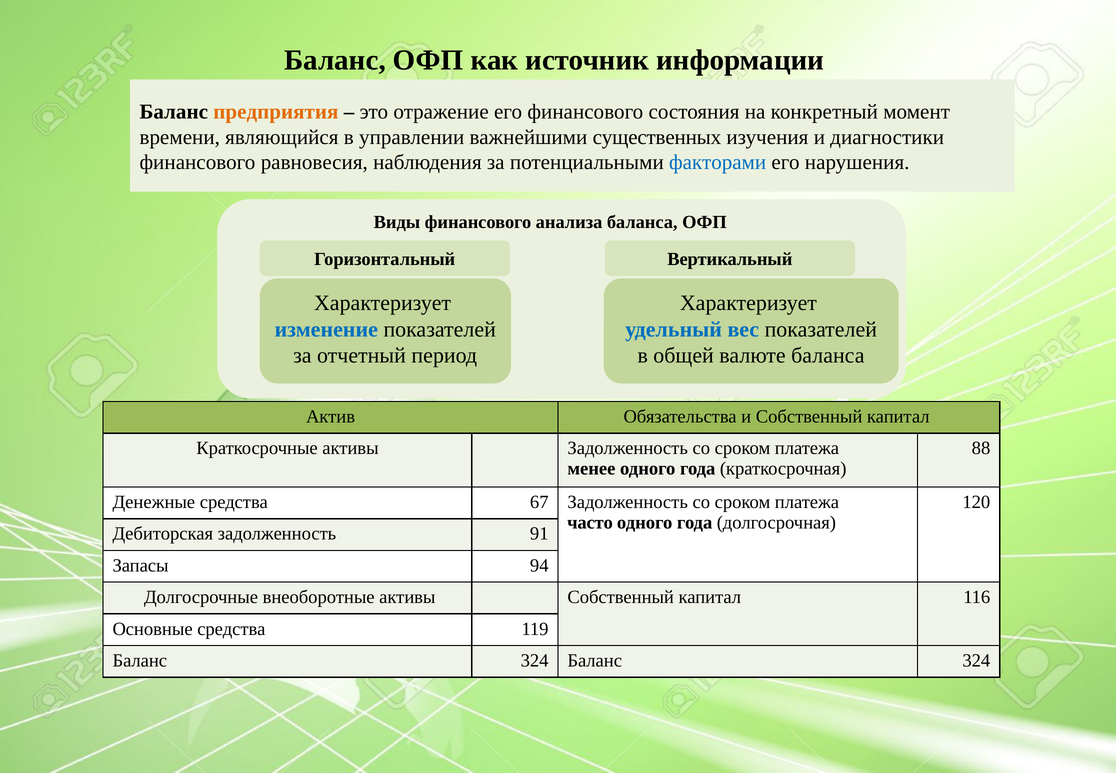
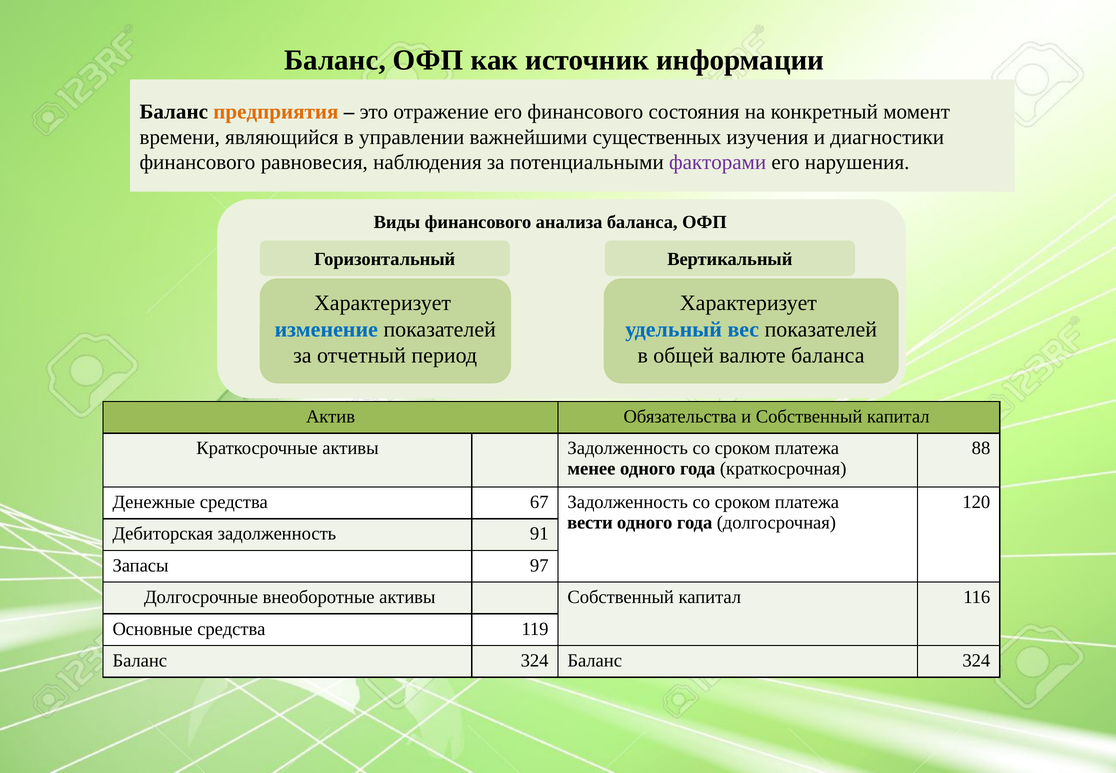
факторами colour: blue -> purple (718, 162)
часто: часто -> вести (590, 522)
94: 94 -> 97 (539, 565)
